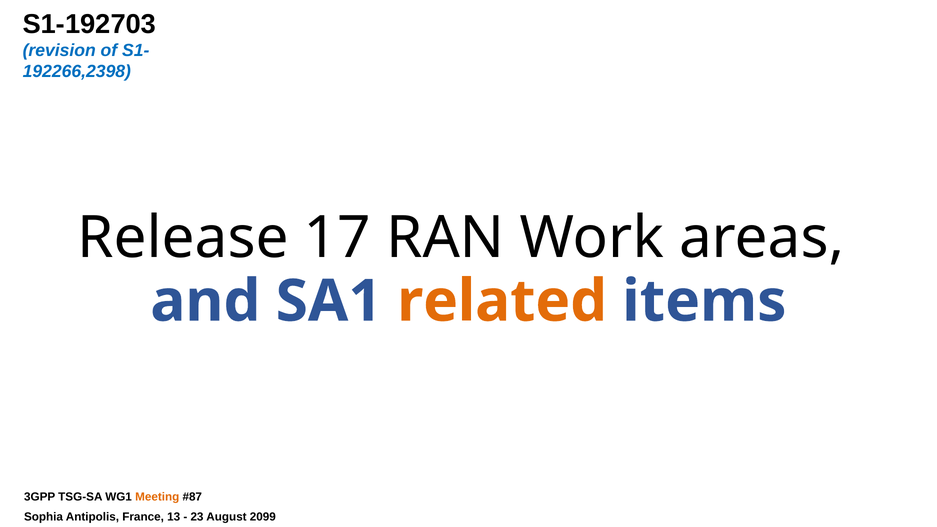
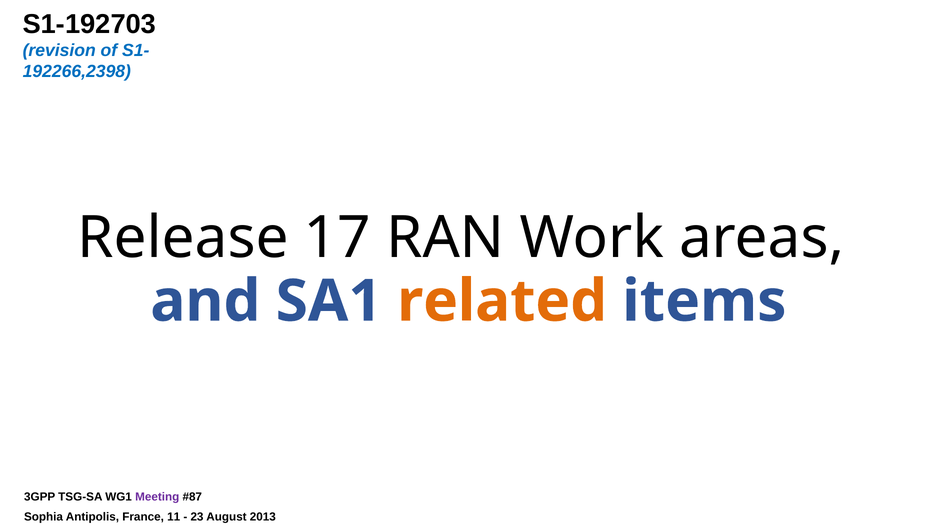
Meeting colour: orange -> purple (157, 497)
13: 13 -> 11 (174, 517)
2099: 2099 -> 2013 (263, 517)
